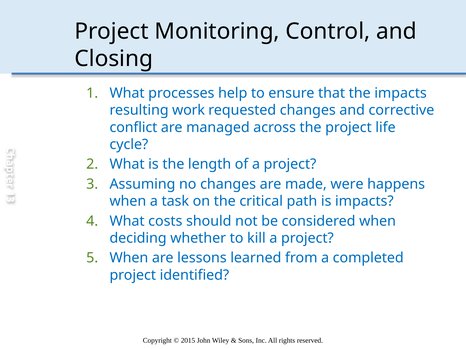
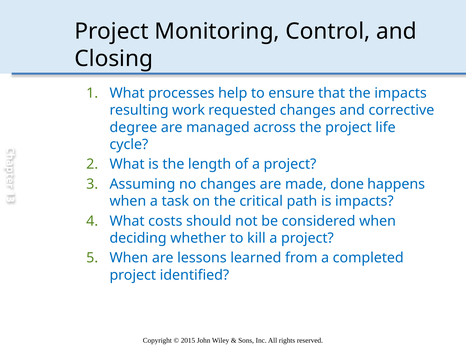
conflict: conflict -> degree (133, 128)
were: were -> done (347, 184)
